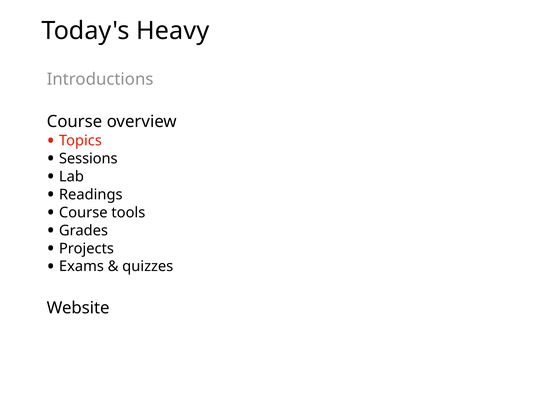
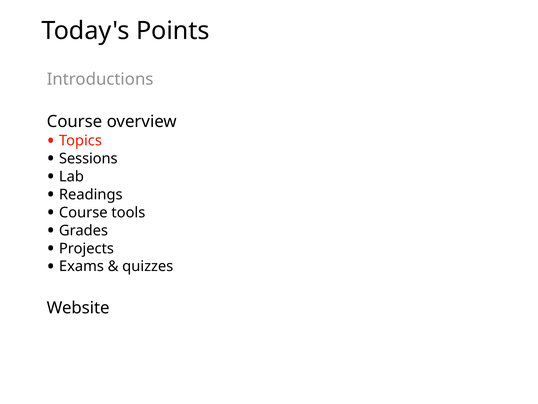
Heavy: Heavy -> Points (173, 31)
